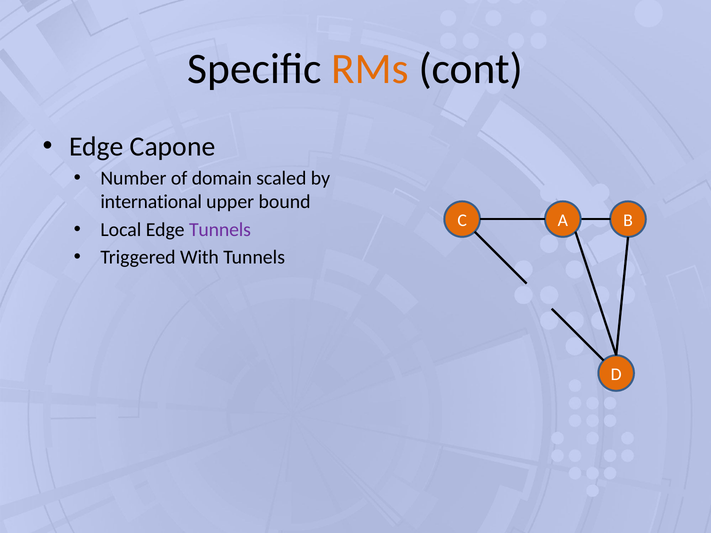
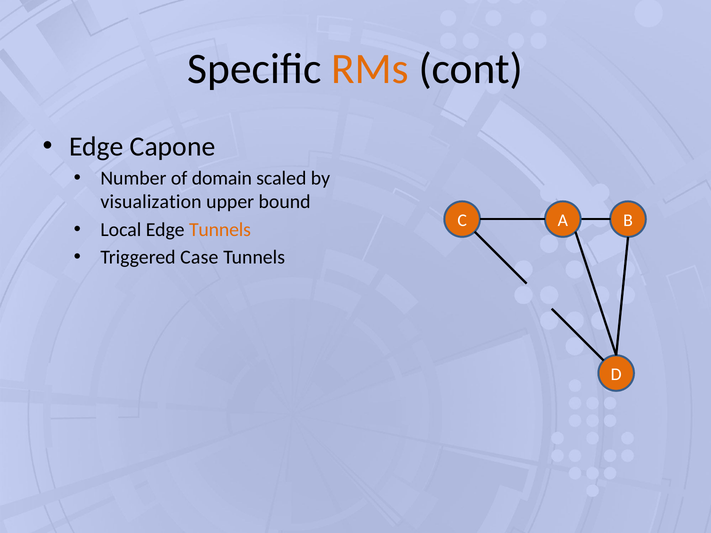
international: international -> visualization (151, 202)
Tunnels colour: purple -> orange (220, 230)
With: With -> Case (199, 257)
